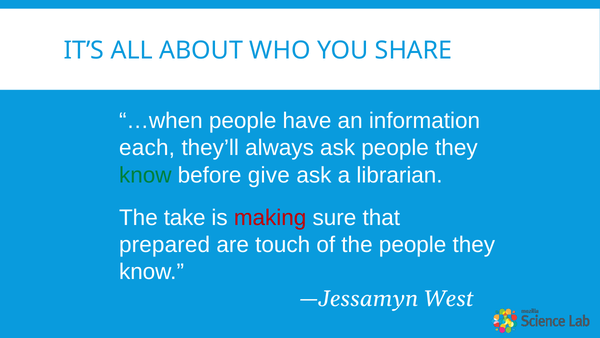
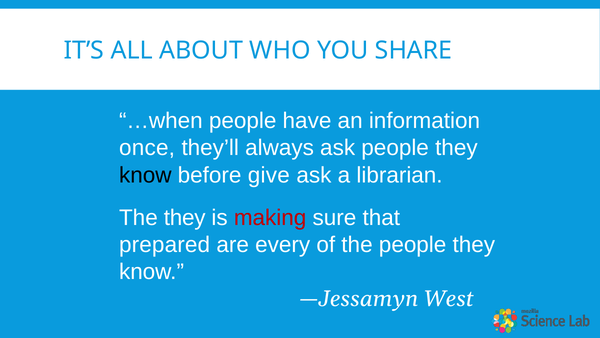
each: each -> once (147, 148)
know colour: green -> black (145, 175)
The take: take -> they (185, 218)
touch: touch -> every (283, 245)
